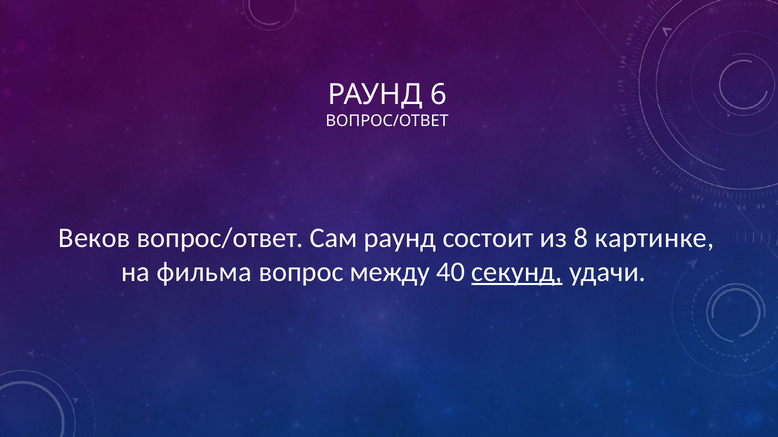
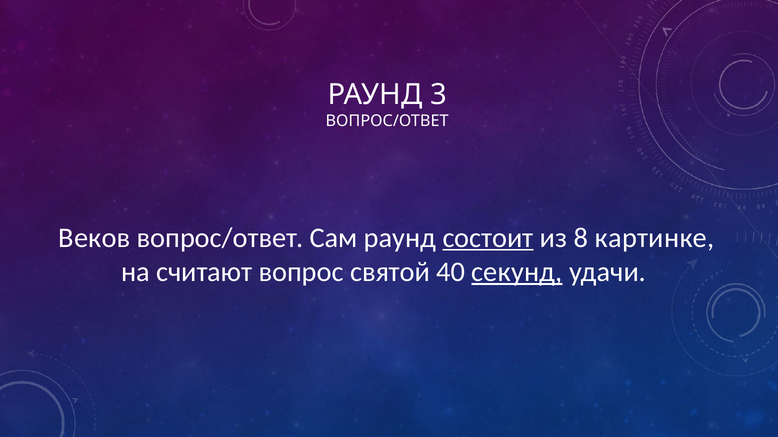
6: 6 -> 3 (438, 95)
состоит underline: none -> present (488, 238)
фильма: фильма -> считают (204, 272)
между: между -> святой (390, 272)
